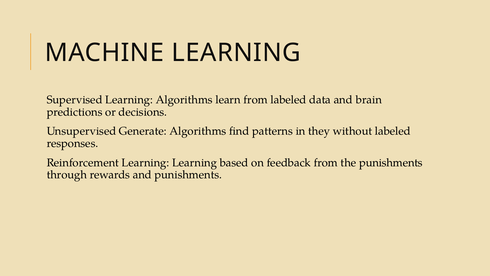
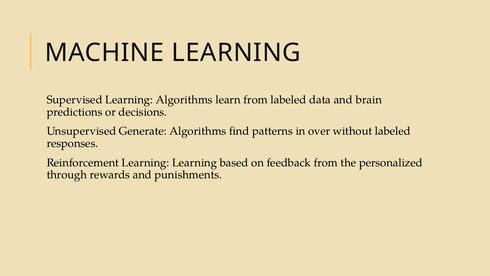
they: they -> over (319, 131)
the punishments: punishments -> personalized (391, 162)
